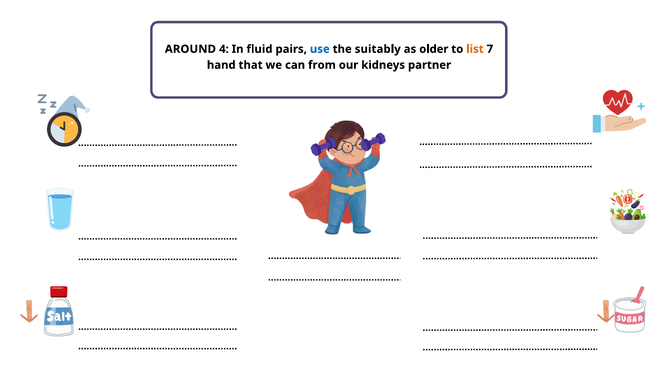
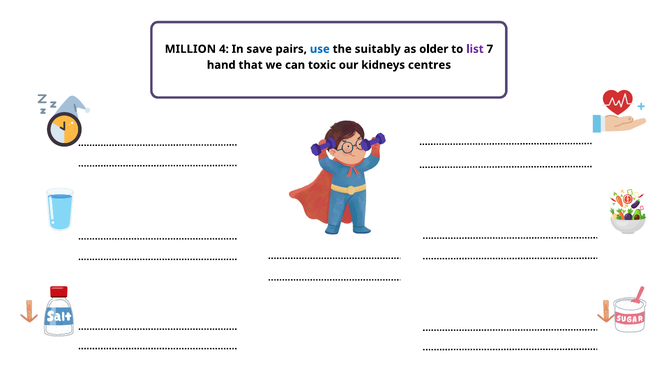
AROUND: AROUND -> MILLION (190, 49)
fluid: fluid -> save (259, 49)
list colour: orange -> purple (475, 49)
from: from -> toxic (322, 65)
partner: partner -> centres (429, 65)
